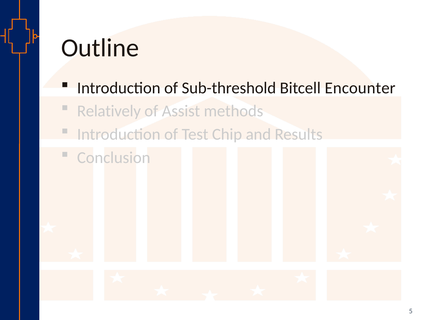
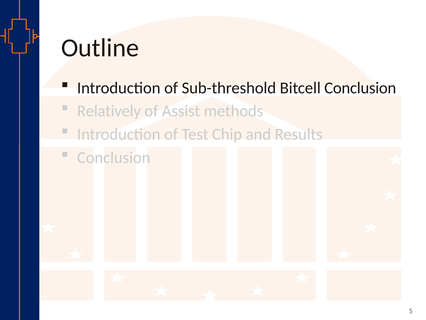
Bitcell Encounter: Encounter -> Conclusion (360, 88)
